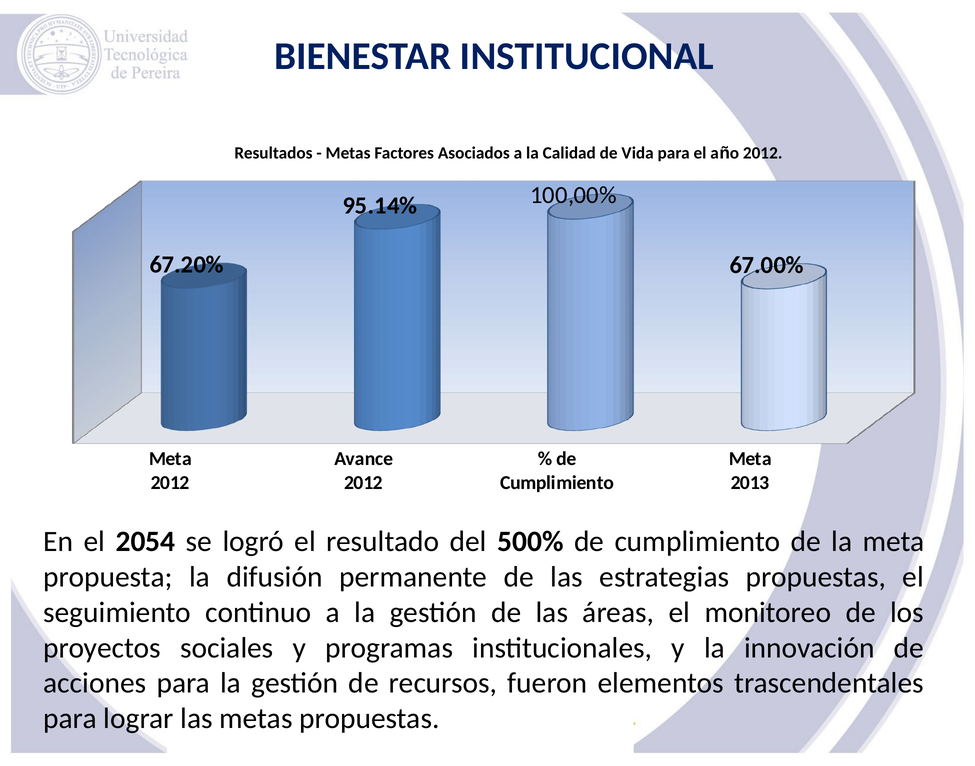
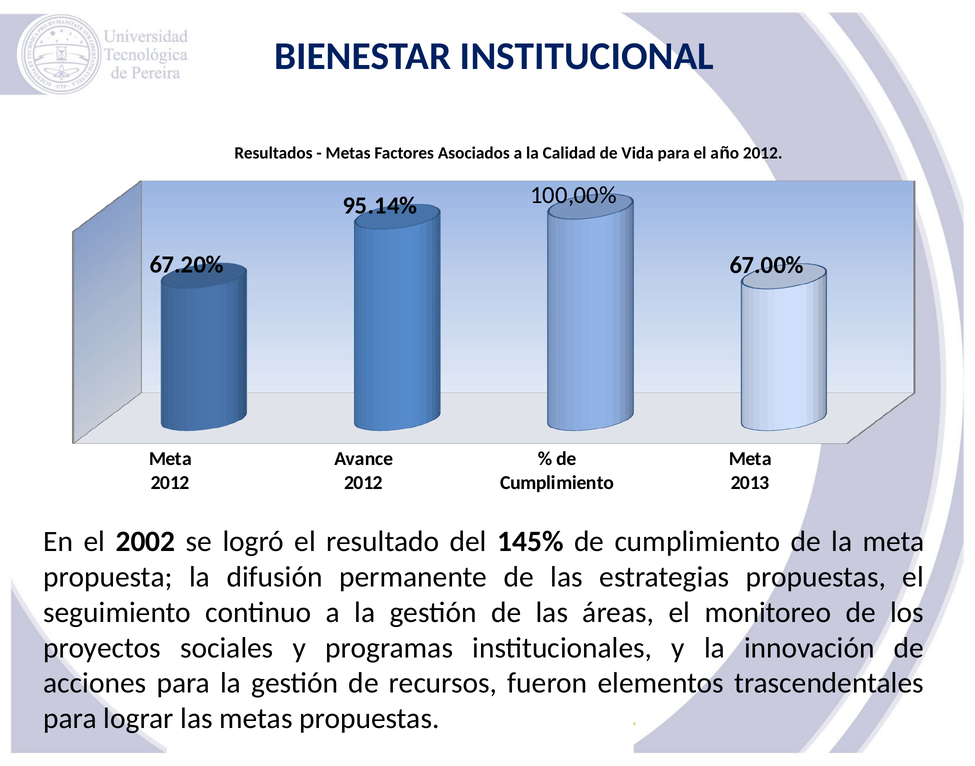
2054: 2054 -> 2002 (145, 542)
500%: 500% -> 145% (531, 542)
